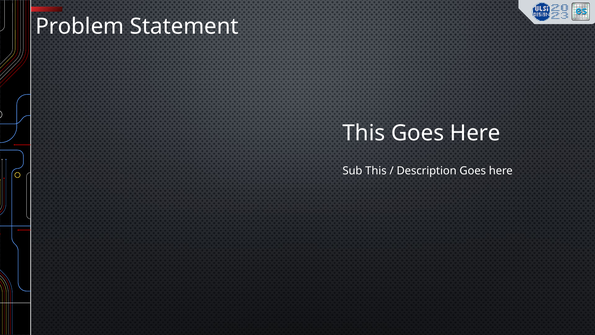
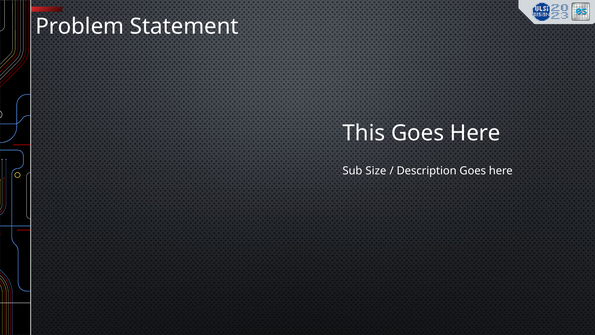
Sub This: This -> Size (376, 171)
